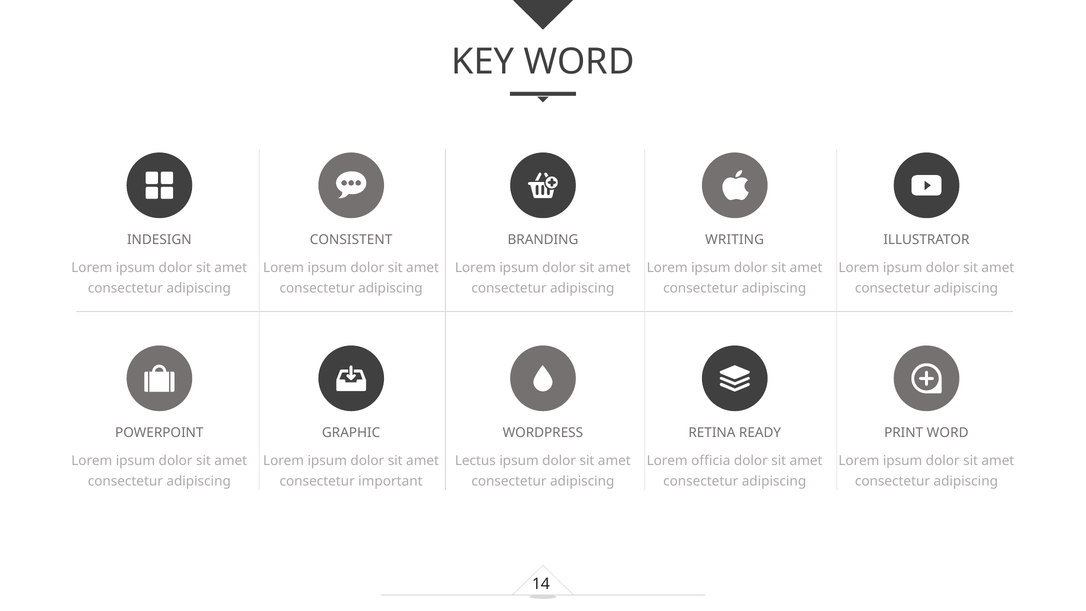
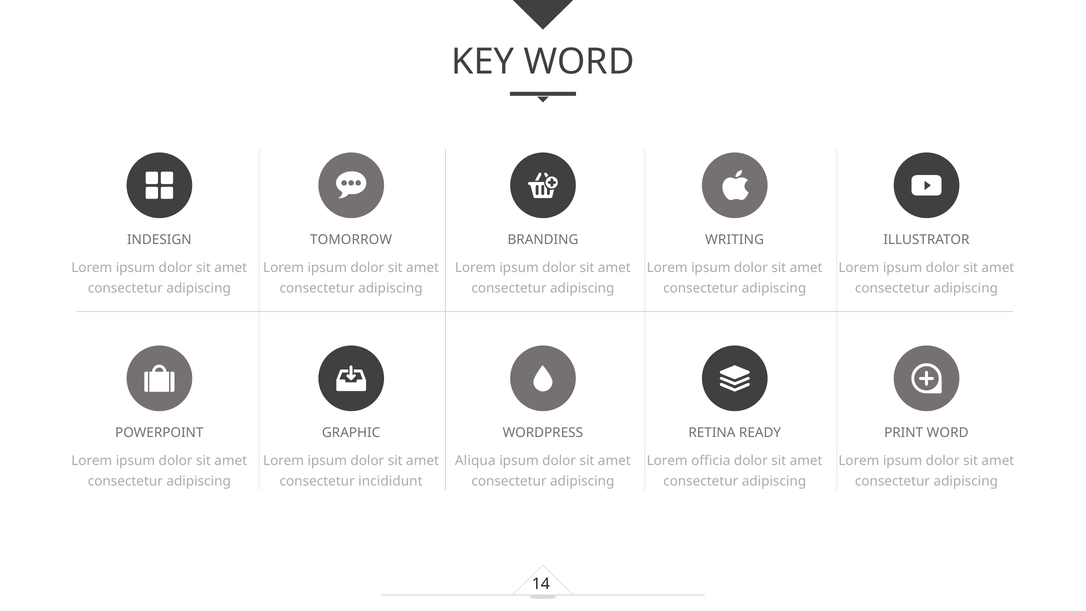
CONSISTENT: CONSISTENT -> TOMORROW (351, 240)
Lectus: Lectus -> Aliqua (475, 461)
important: important -> incididunt (390, 481)
